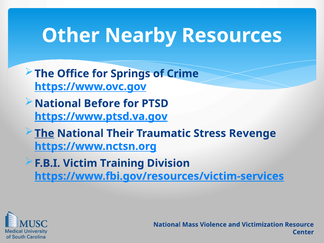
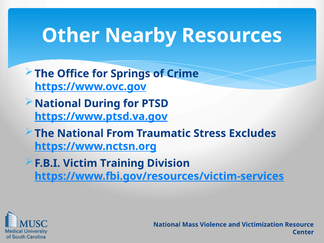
Before: Before -> During (102, 104)
The underline: present -> none (44, 133)
Their: Their -> From (120, 133)
Revenge: Revenge -> Excludes (253, 133)
